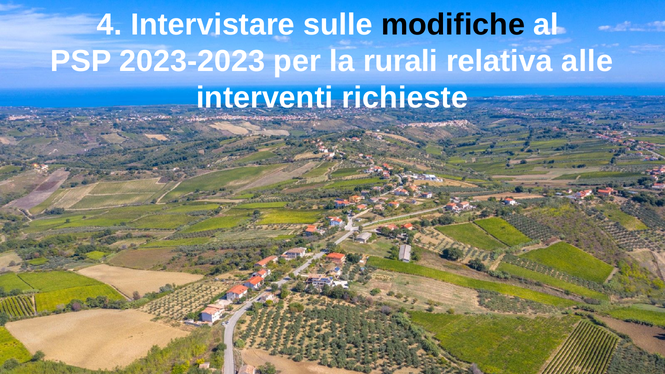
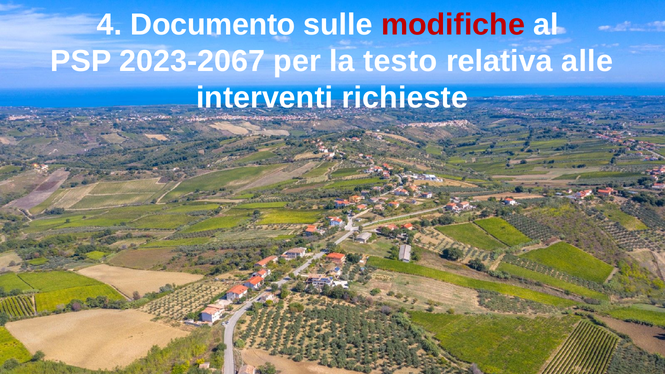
Intervistare: Intervistare -> Documento (213, 25)
modifiche colour: black -> red (453, 25)
2023-2023: 2023-2023 -> 2023-2067 (192, 61)
rurali: rurali -> testo (400, 61)
